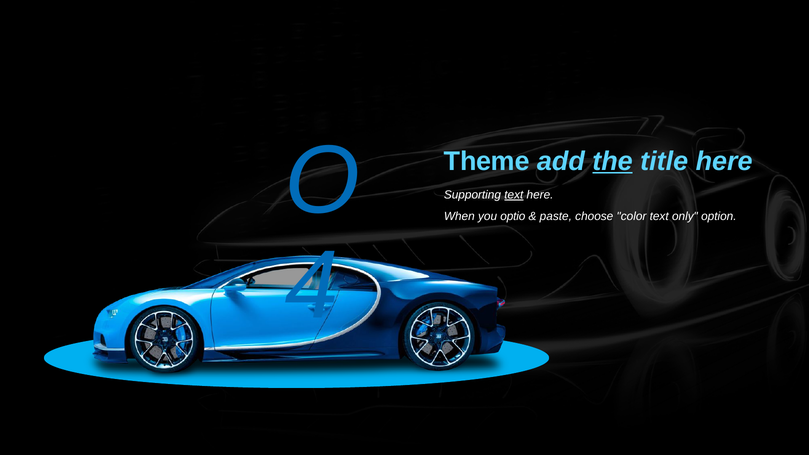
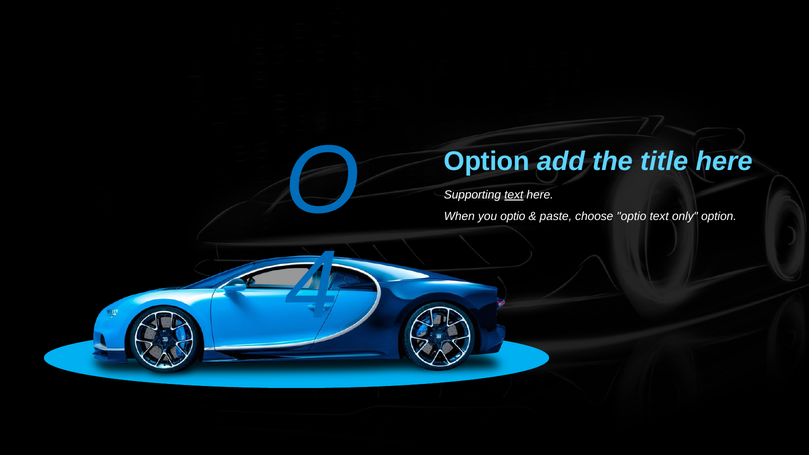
Theme: Theme -> Option (487, 161)
the underline: present -> none (613, 161)
choose color: color -> optio (631, 216)
